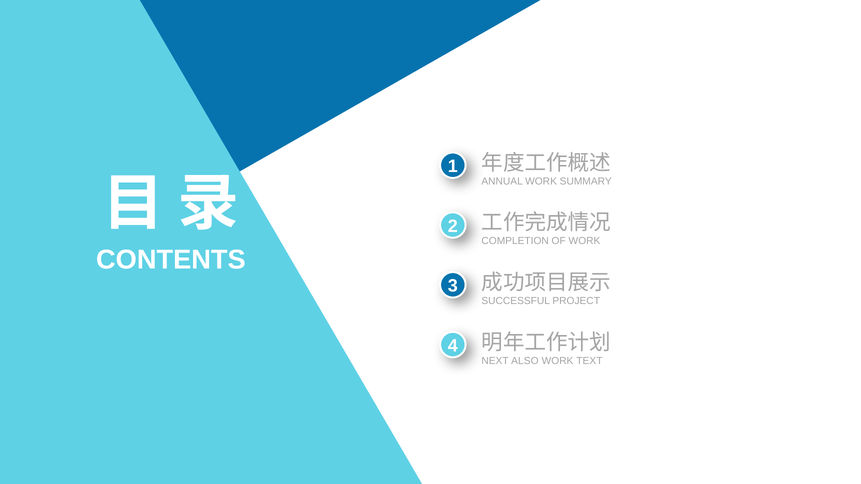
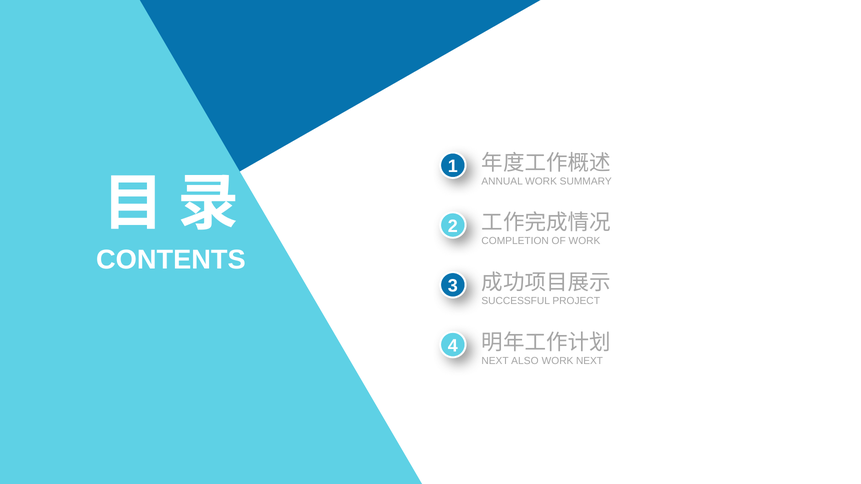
WORK TEXT: TEXT -> NEXT (590, 361)
